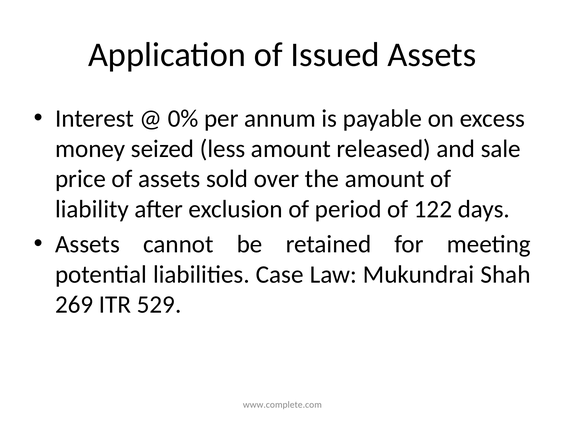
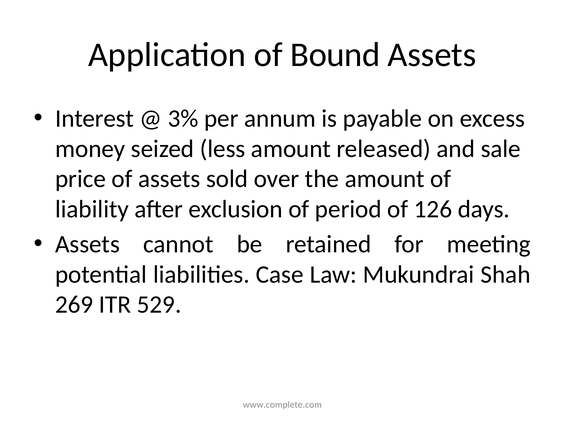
Issued: Issued -> Bound (335, 55)
0%: 0% -> 3% (183, 119)
122: 122 -> 126 (433, 209)
